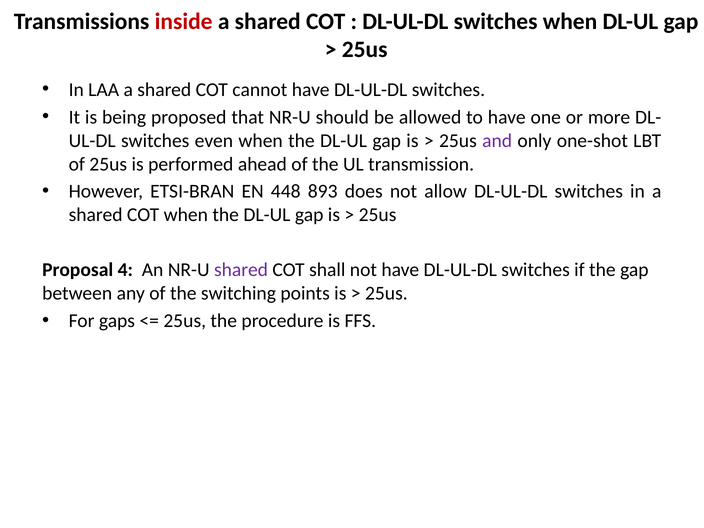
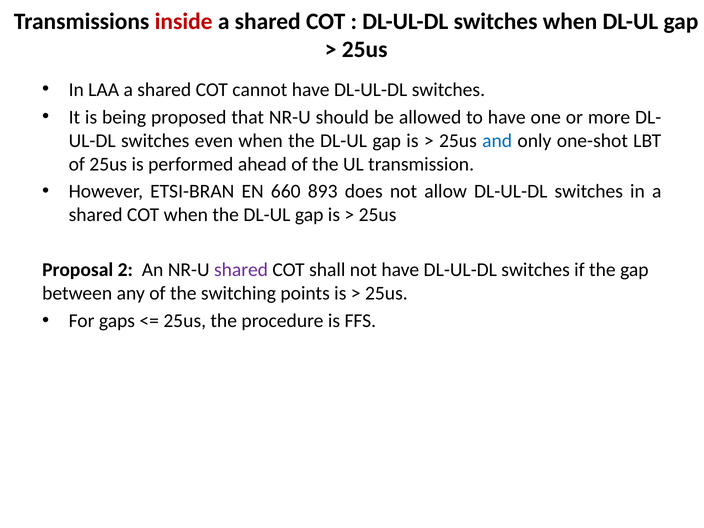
and colour: purple -> blue (497, 141)
448: 448 -> 660 (286, 191)
4: 4 -> 2 (125, 270)
